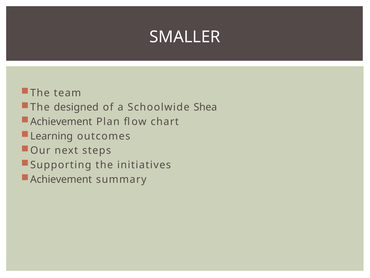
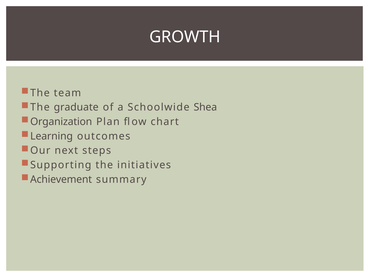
SMALLER: SMALLER -> GROWTH (185, 37)
designed: designed -> graduate (76, 107)
Achievement: Achievement -> Organization (61, 121)
